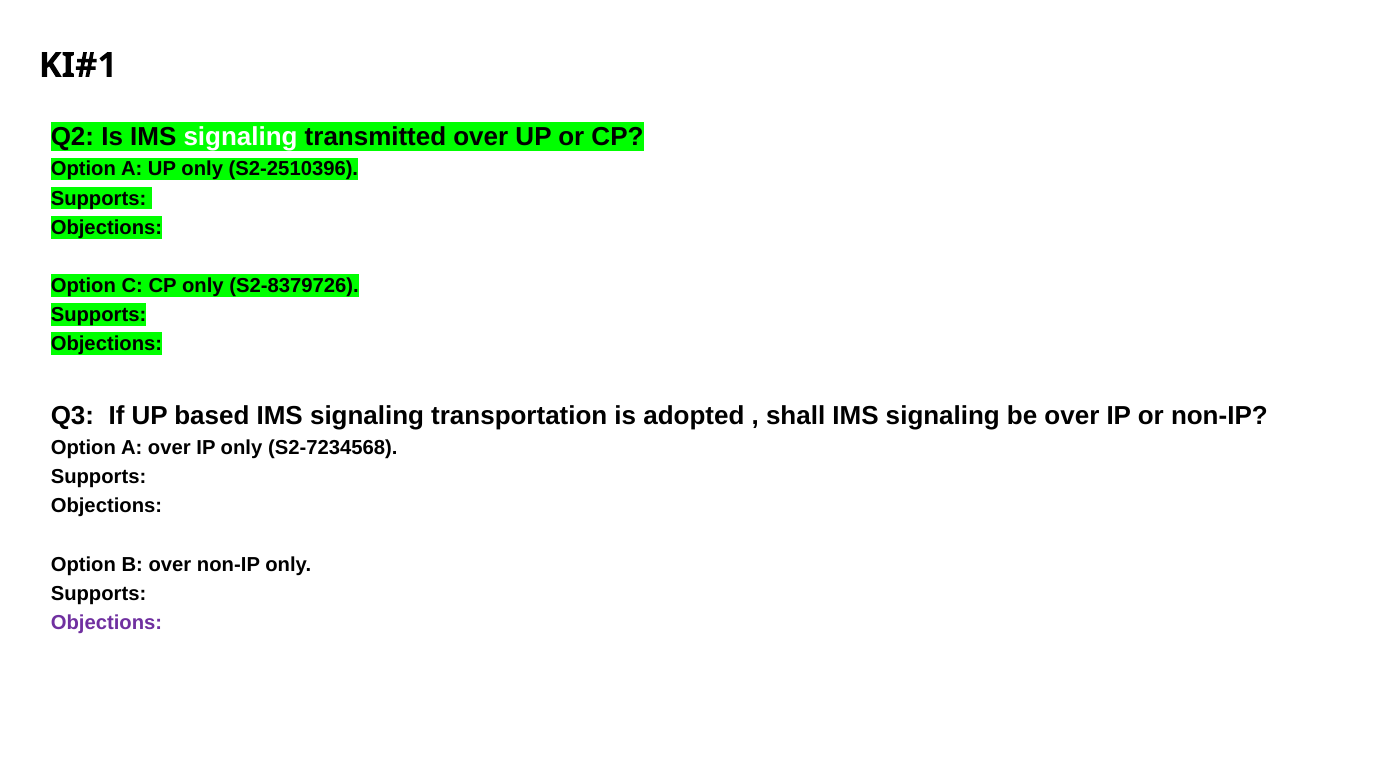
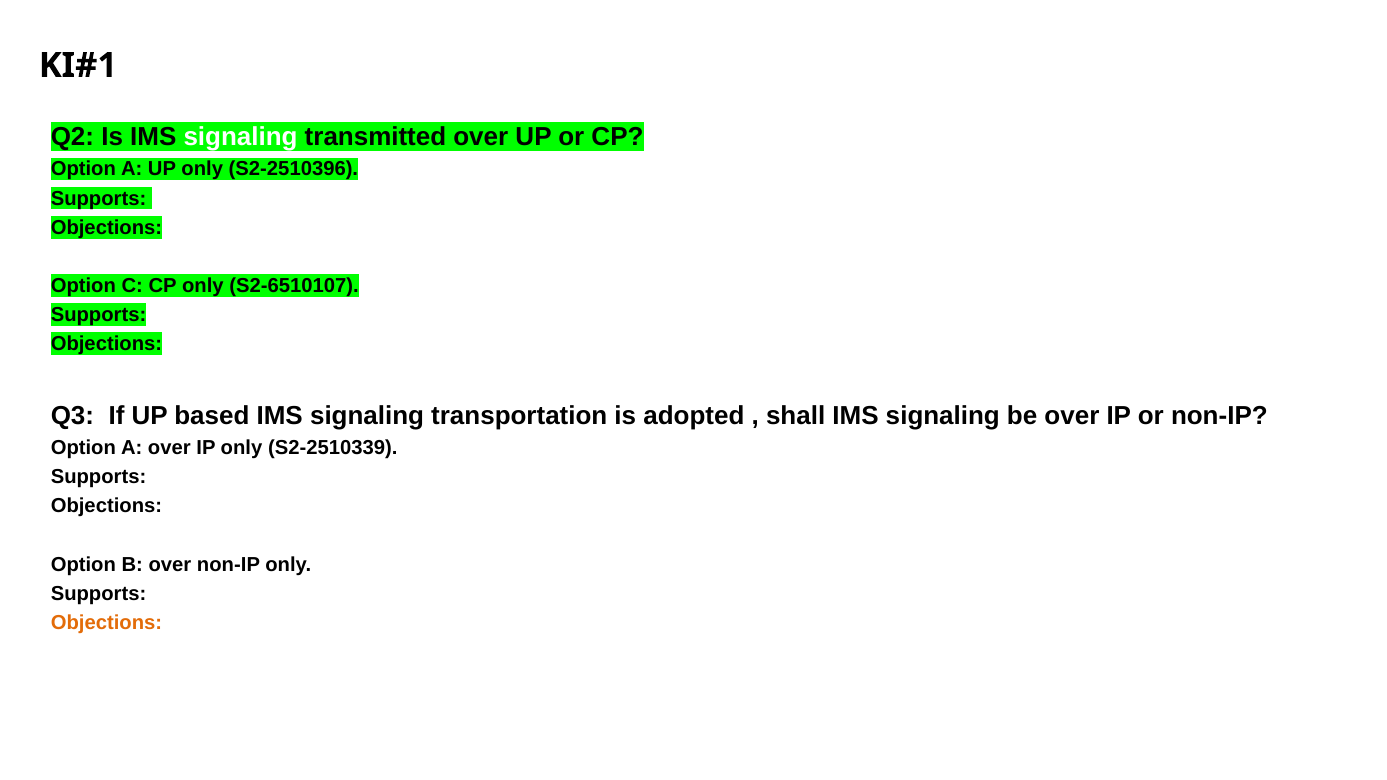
S2-8379726: S2-8379726 -> S2-6510107 (294, 286)
S2-7234568: S2-7234568 -> S2-2510339 (333, 448)
Objections colour: purple -> orange (106, 623)
